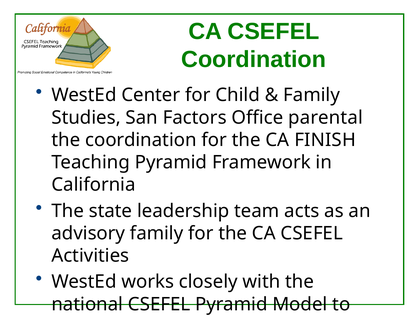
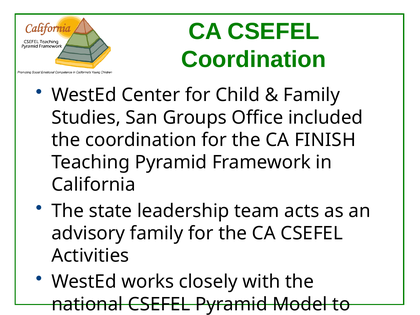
Factors: Factors -> Groups (195, 118)
parental: parental -> included (326, 118)
